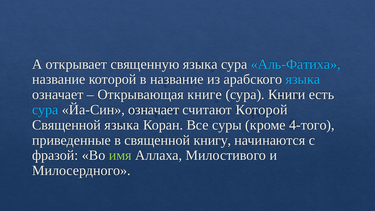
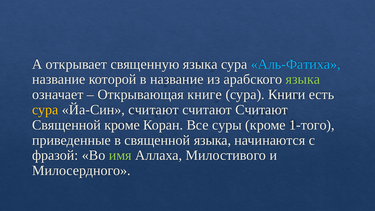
языка colour: light blue -> light green (303, 79)
сура colour: light blue -> yellow (45, 110)
Йа-Син означает: означает -> считают (154, 110)
Которой: Которой -> Считают (262, 110)
Священной языка: языка -> кроме (122, 125)
4-того: 4-того -> 1-того (312, 125)
священной книгу: книгу -> языка (212, 140)
